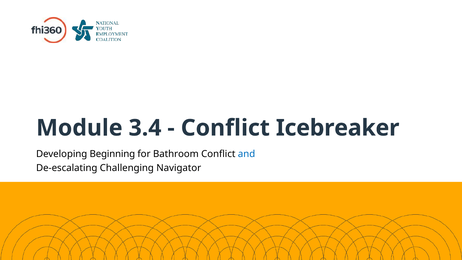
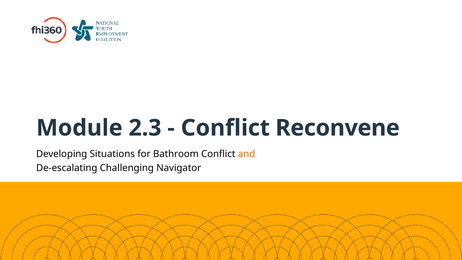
3.4: 3.4 -> 2.3 (145, 128)
Icebreaker: Icebreaker -> Reconvene (338, 128)
Beginning: Beginning -> Situations (112, 154)
and colour: blue -> orange (247, 154)
